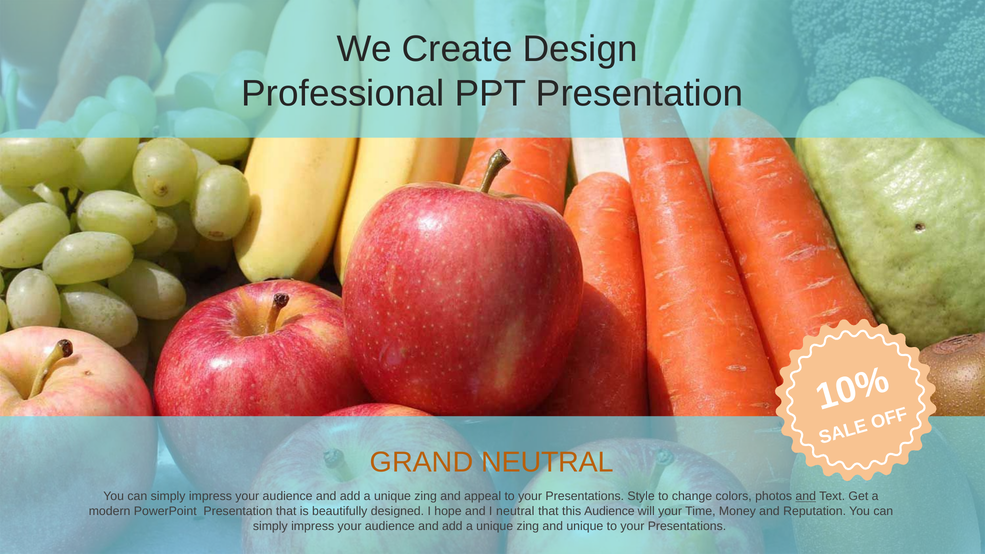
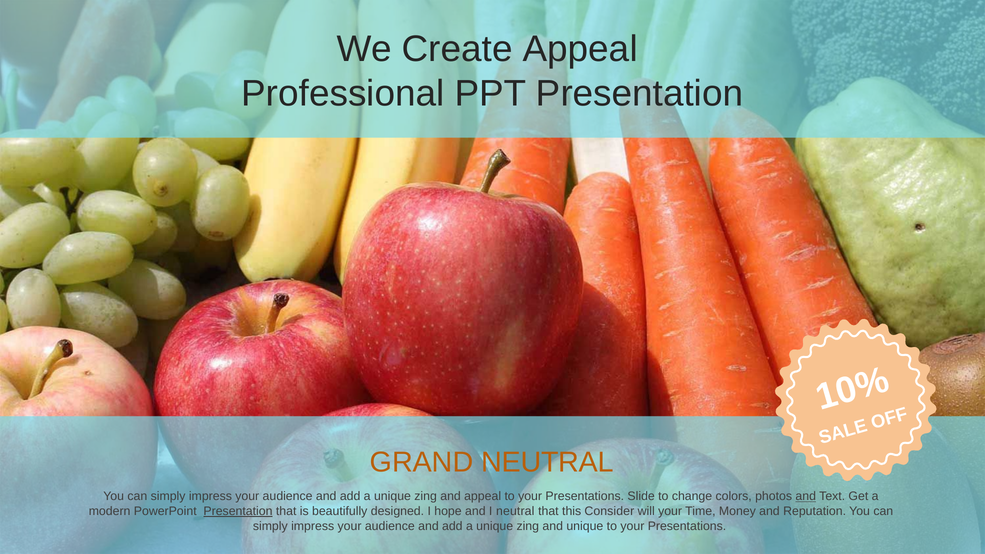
Create Design: Design -> Appeal (580, 49)
Style: Style -> Slide (641, 496)
Presentation underline: none -> present (238, 511)
this Audience: Audience -> Consider (609, 511)
